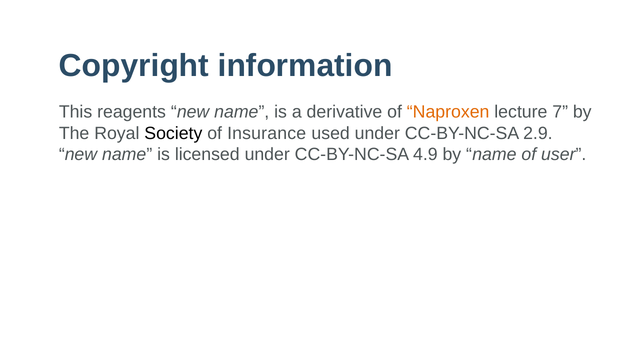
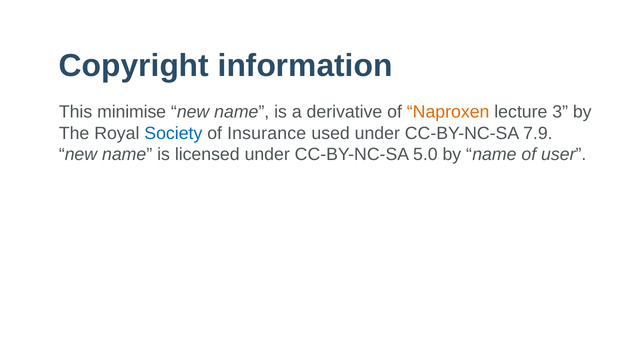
reagents: reagents -> minimise (132, 112)
7: 7 -> 3 (560, 112)
Society colour: black -> blue (173, 133)
2.9: 2.9 -> 7.9 (538, 133)
4.9: 4.9 -> 5.0 (425, 154)
